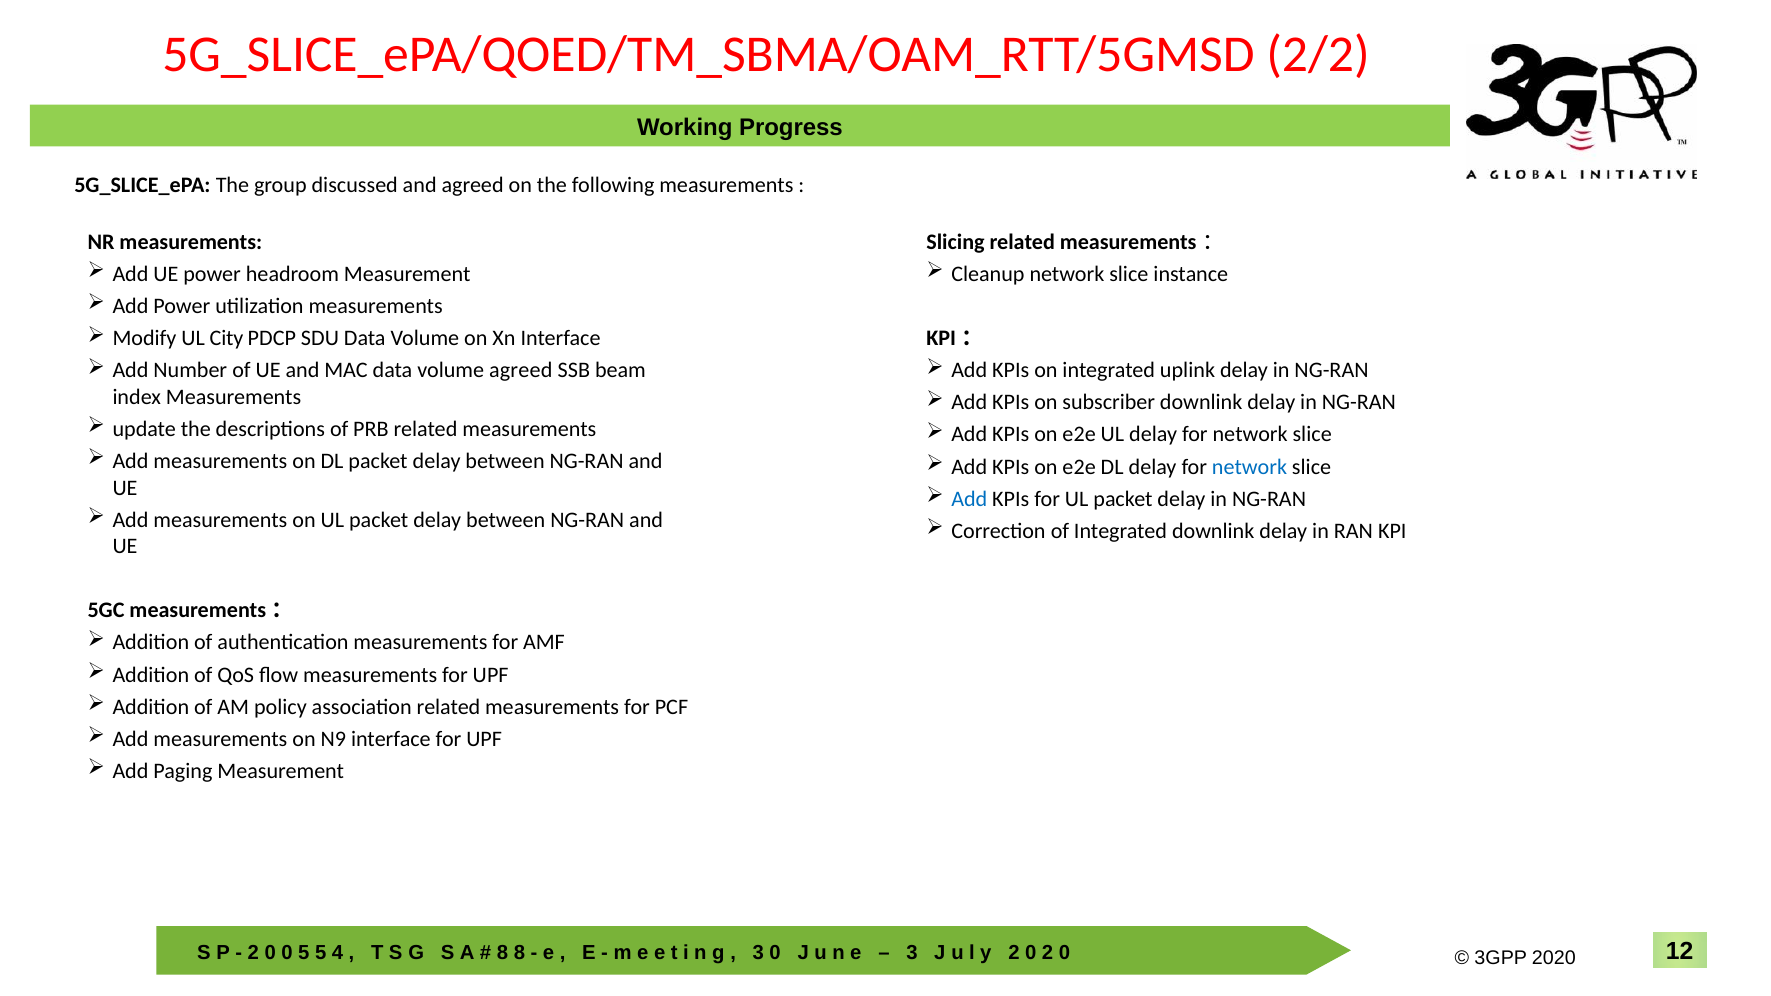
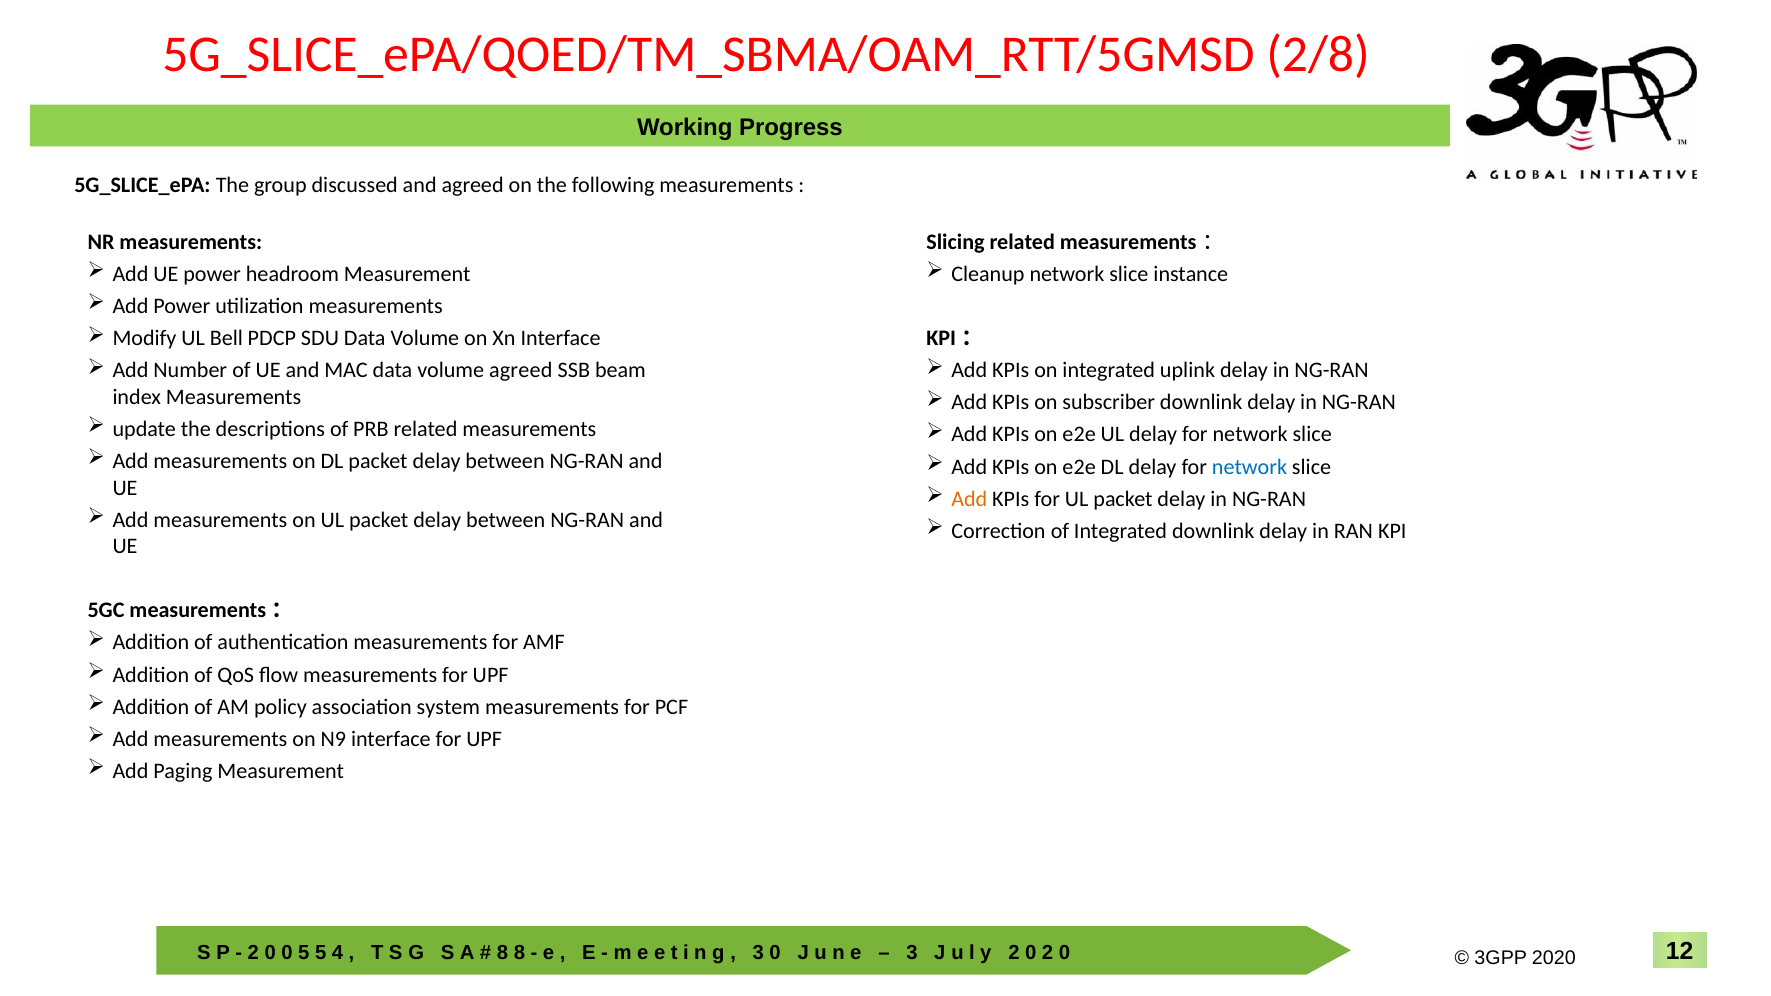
2/2: 2/2 -> 2/8 (1318, 55)
City: City -> Bell (226, 338)
Add colour: blue -> orange (969, 499)
association related: related -> system (448, 707)
